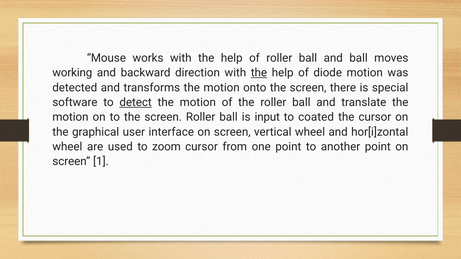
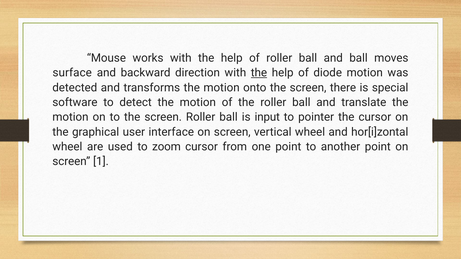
working: working -> surface (72, 73)
detect underline: present -> none (136, 102)
coated: coated -> pointer (316, 117)
